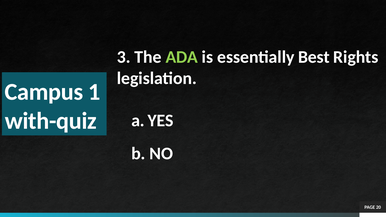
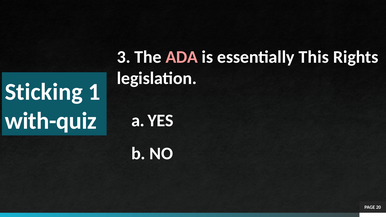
ADA colour: light green -> pink (182, 57)
Best: Best -> This (314, 57)
Campus: Campus -> Sticking (44, 92)
